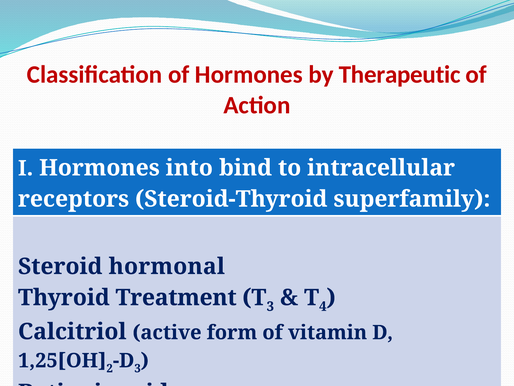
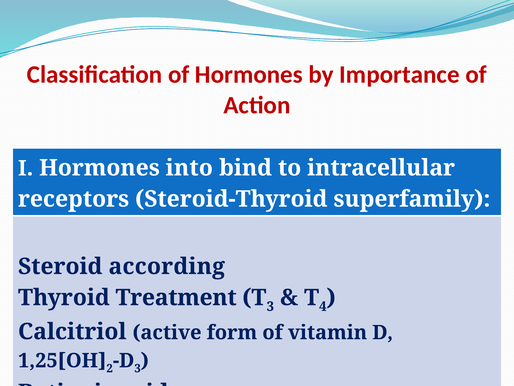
Therapeutic: Therapeutic -> Importance (400, 74)
hormonal: hormonal -> according (167, 266)
